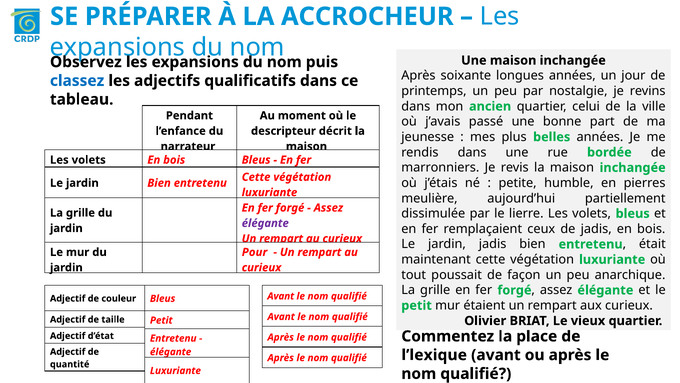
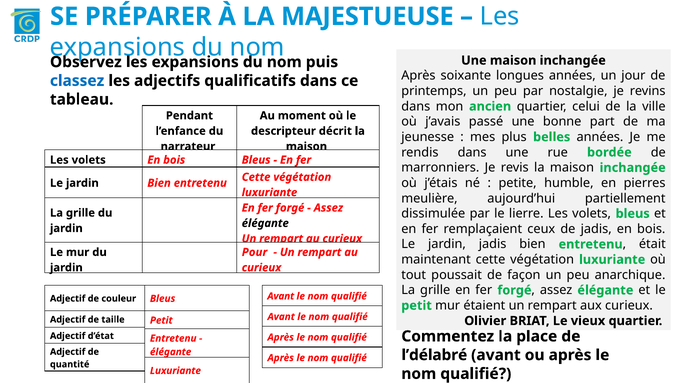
ACCROCHEUR: ACCROCHEUR -> MAJESTUEUSE (367, 16)
élégante colour: purple -> black (265, 223)
l’lexique: l’lexique -> l’délabré (434, 355)
